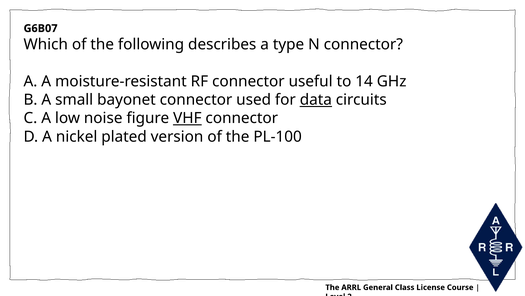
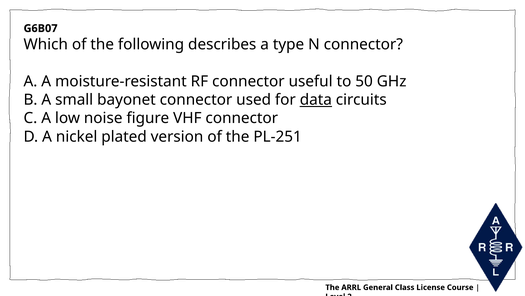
14: 14 -> 50 (364, 81)
VHF underline: present -> none (187, 118)
PL-100: PL-100 -> PL-251 (278, 136)
